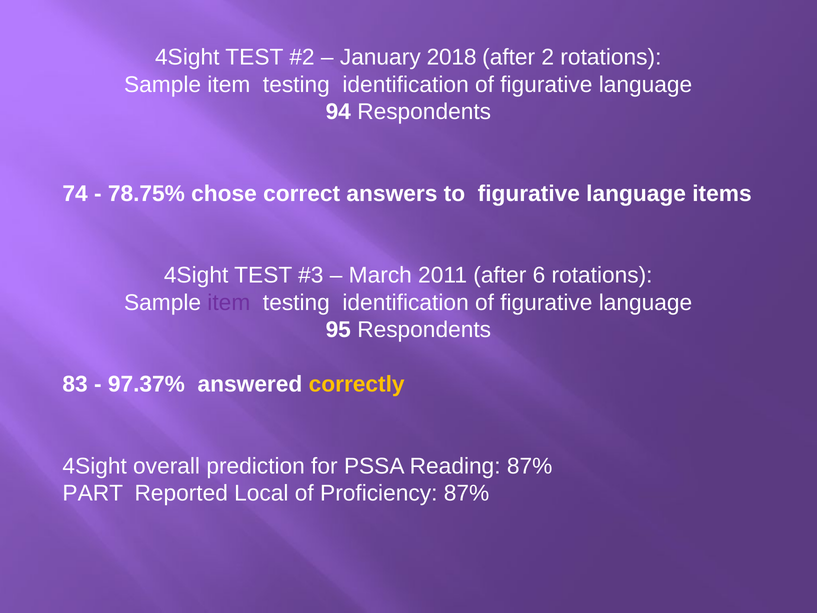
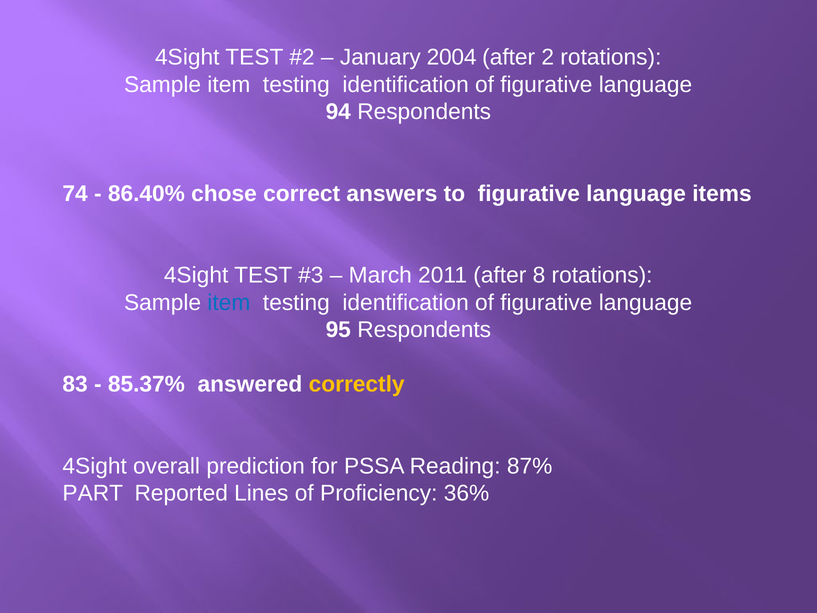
2018: 2018 -> 2004 (452, 57)
78.75%: 78.75% -> 86.40% (146, 193)
6: 6 -> 8 (539, 275)
item colour: purple -> blue (229, 302)
97.37%: 97.37% -> 85.37% (146, 384)
Local: Local -> Lines (261, 493)
Proficiency 87%: 87% -> 36% (467, 493)
